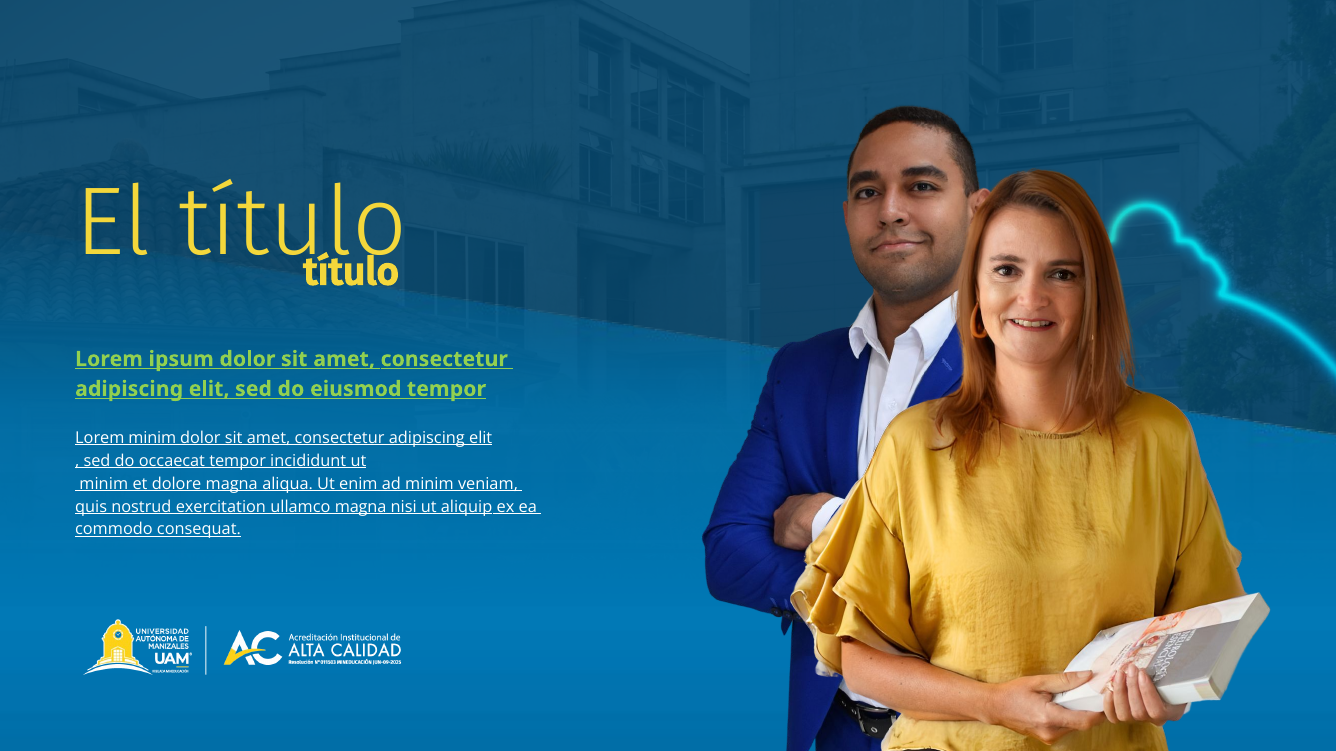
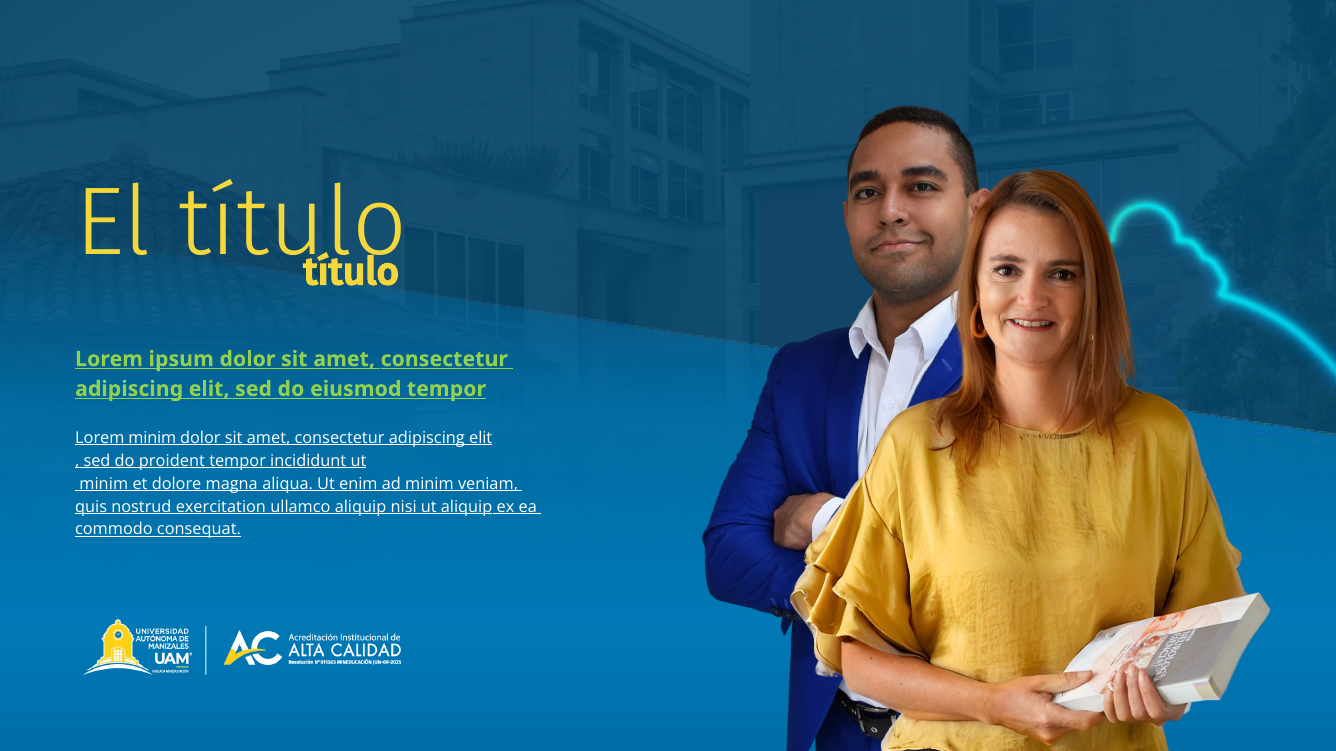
occaecat: occaecat -> proident (172, 461)
ullamco magna: magna -> aliquip (361, 507)
